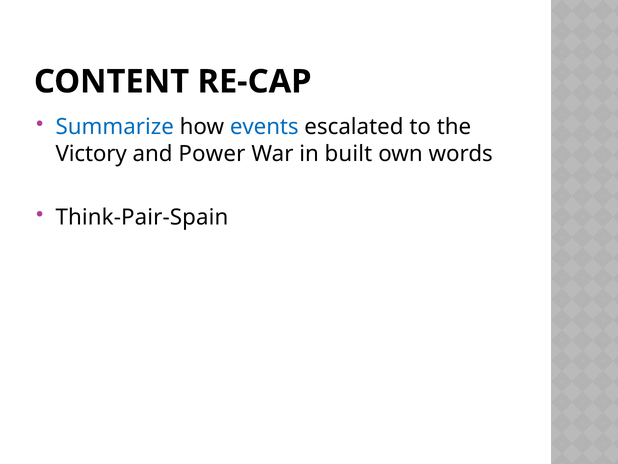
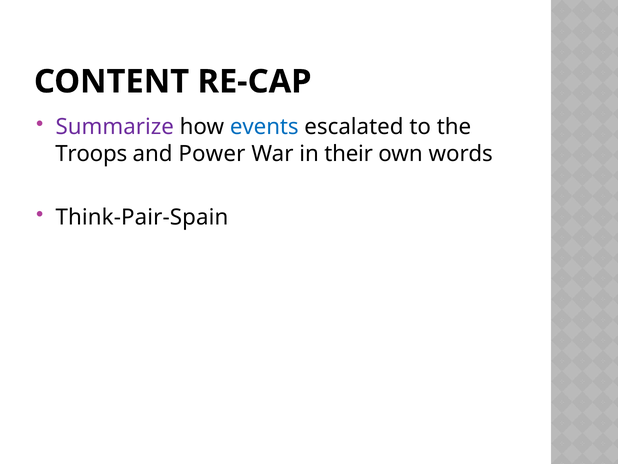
Summarize colour: blue -> purple (115, 127)
Victory: Victory -> Troops (91, 154)
built: built -> their (349, 154)
